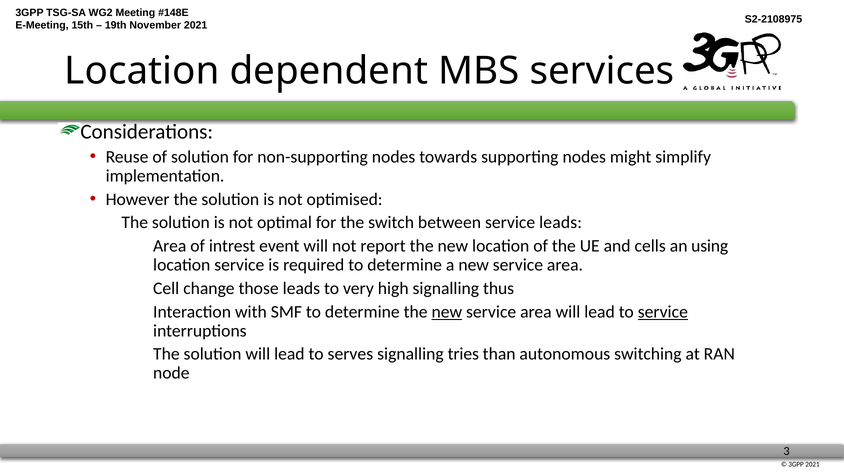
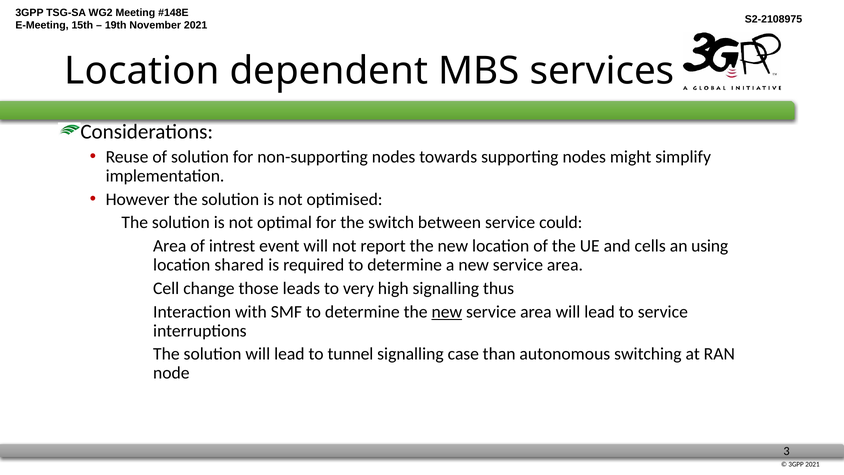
service leads: leads -> could (561, 222)
location service: service -> shared (239, 265)
service underline: present -> none (663, 312)
serves: serves -> tunnel (350, 354)
tries: tries -> case (463, 354)
